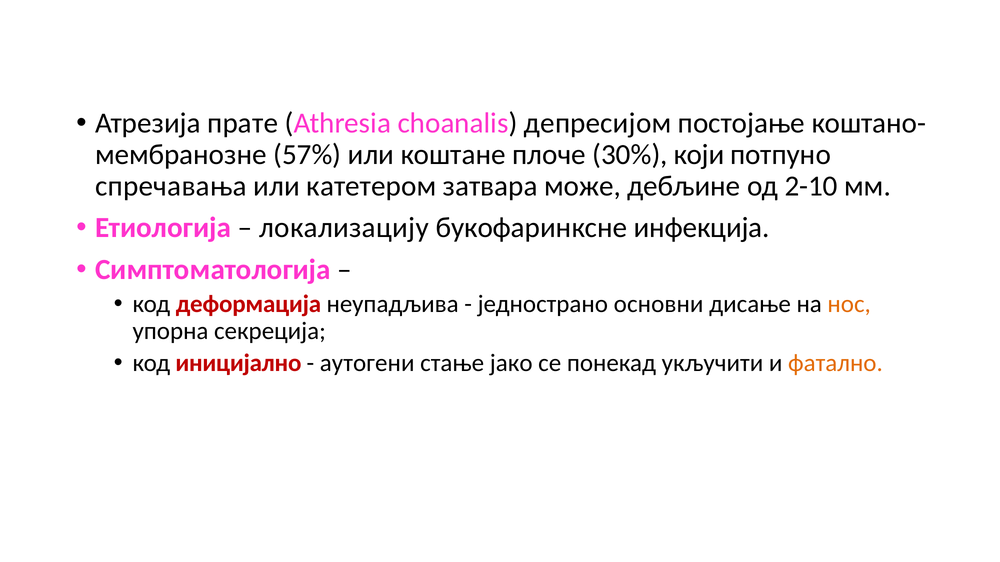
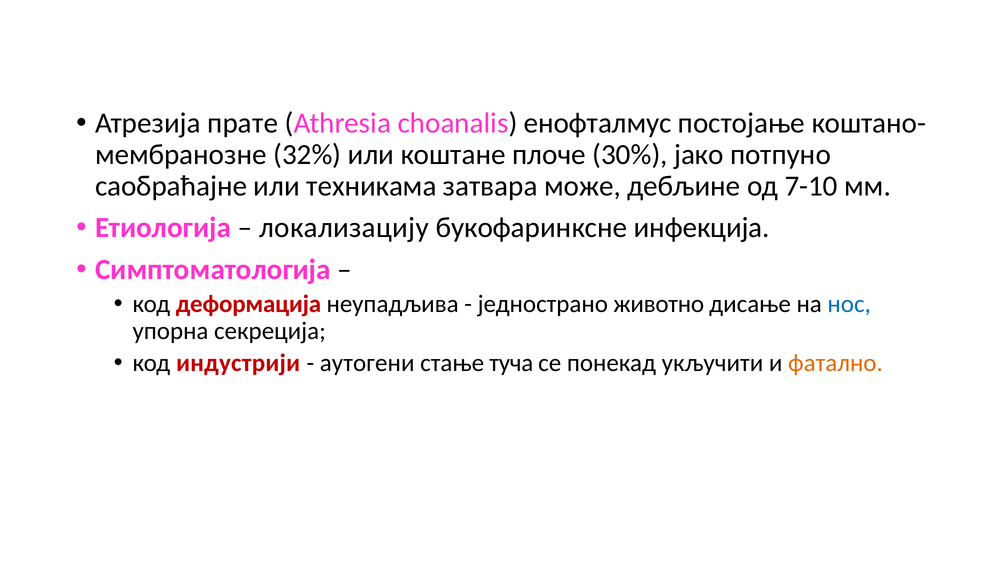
депресијом: депресијом -> енофталмус (598, 123)
57%: 57% -> 32% (307, 155)
који: који -> јако (699, 155)
спречавања: спречавања -> саобраћајне (171, 186)
катетером: катетером -> техникама (371, 186)
2-10: 2-10 -> 7-10 (811, 186)
основни: основни -> животно (659, 304)
нос colour: orange -> blue (849, 304)
иницијално: иницијално -> индустрији (238, 363)
јако: јако -> туча (511, 363)
